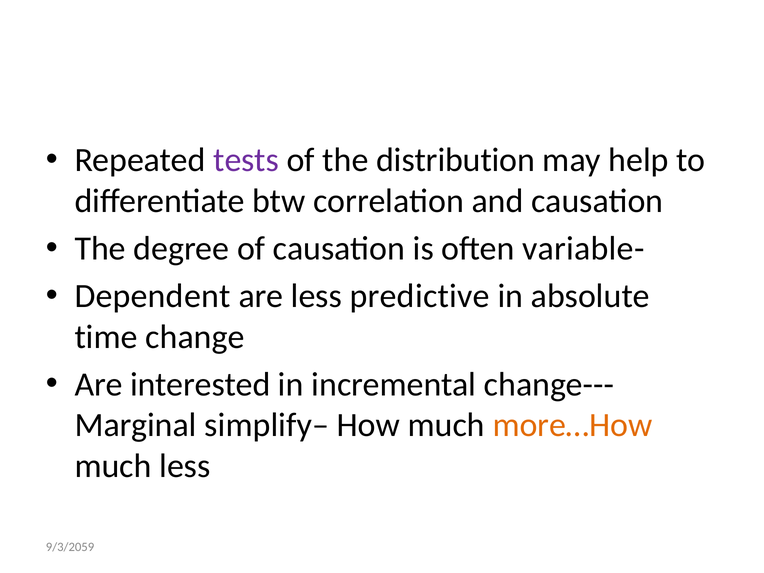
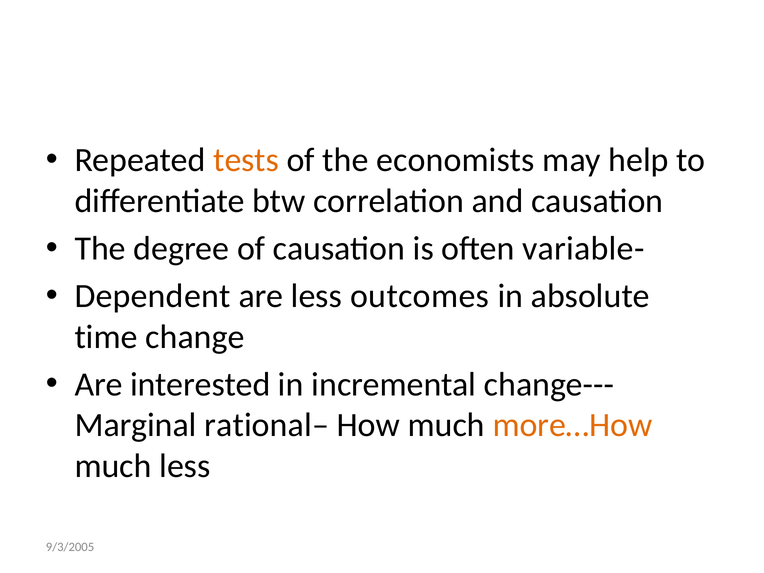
tests colour: purple -> orange (246, 160)
distribution: distribution -> economists (455, 160)
predictive: predictive -> outcomes (420, 296)
simplify–: simplify– -> rational– (267, 425)
9/3/2059: 9/3/2059 -> 9/3/2005 (70, 547)
